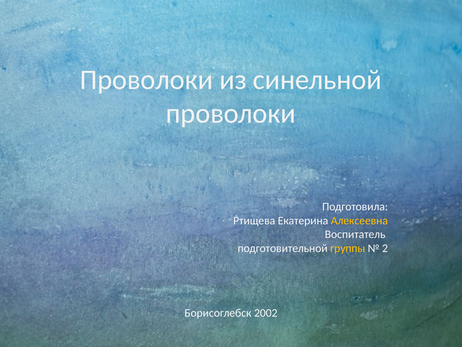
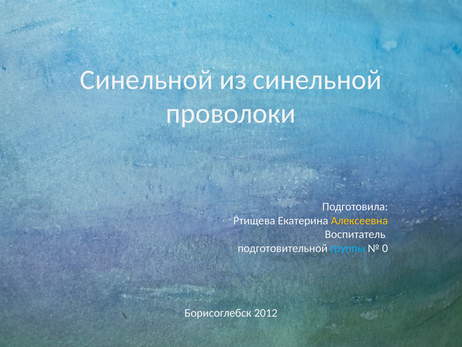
Проволоки: Проволоки -> Синельной (146, 80)
группы colour: yellow -> light blue (348, 248)
2: 2 -> 0 (385, 248)
2002: 2002 -> 2012 (266, 313)
